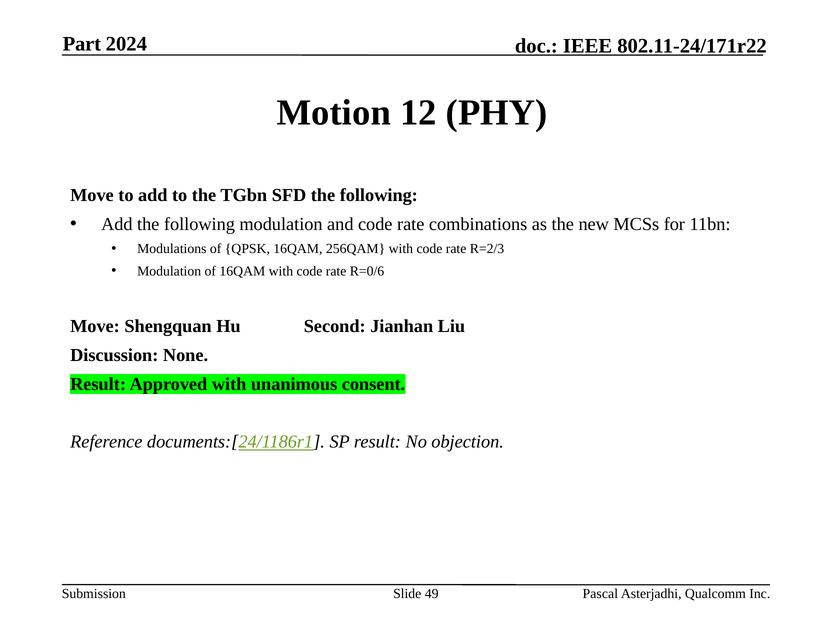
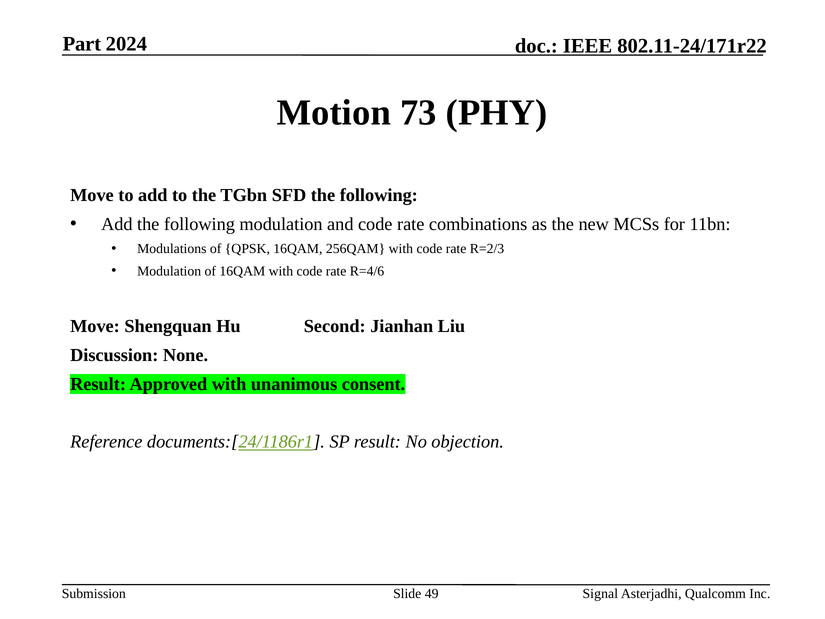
12: 12 -> 73 (418, 112)
R=0/6: R=0/6 -> R=4/6 (367, 271)
Pascal: Pascal -> Signal (600, 593)
